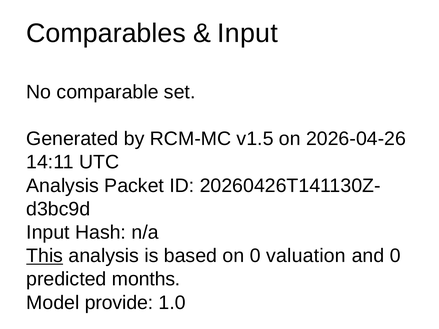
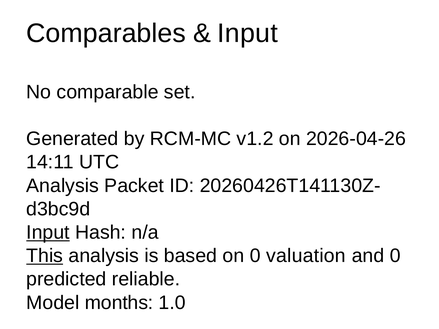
v1.5: v1.5 -> v1.2 (255, 139)
Input underline: none -> present (48, 233)
months: months -> reliable (146, 279)
provide: provide -> months (119, 303)
